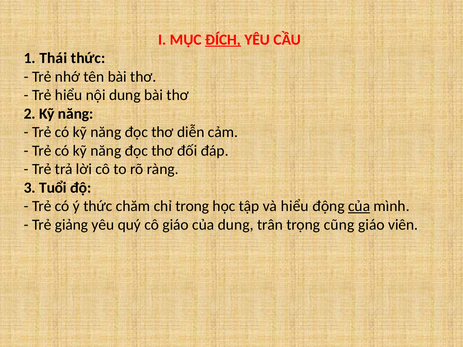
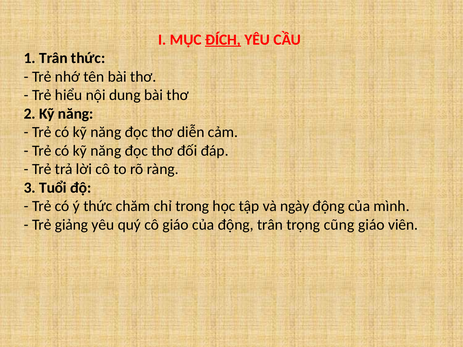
1 Thái: Thái -> Trân (53, 58)
và hiểu: hiểu -> ngày (295, 206)
của underline: present -> none (359, 206)
của dung: dung -> động (236, 225)
